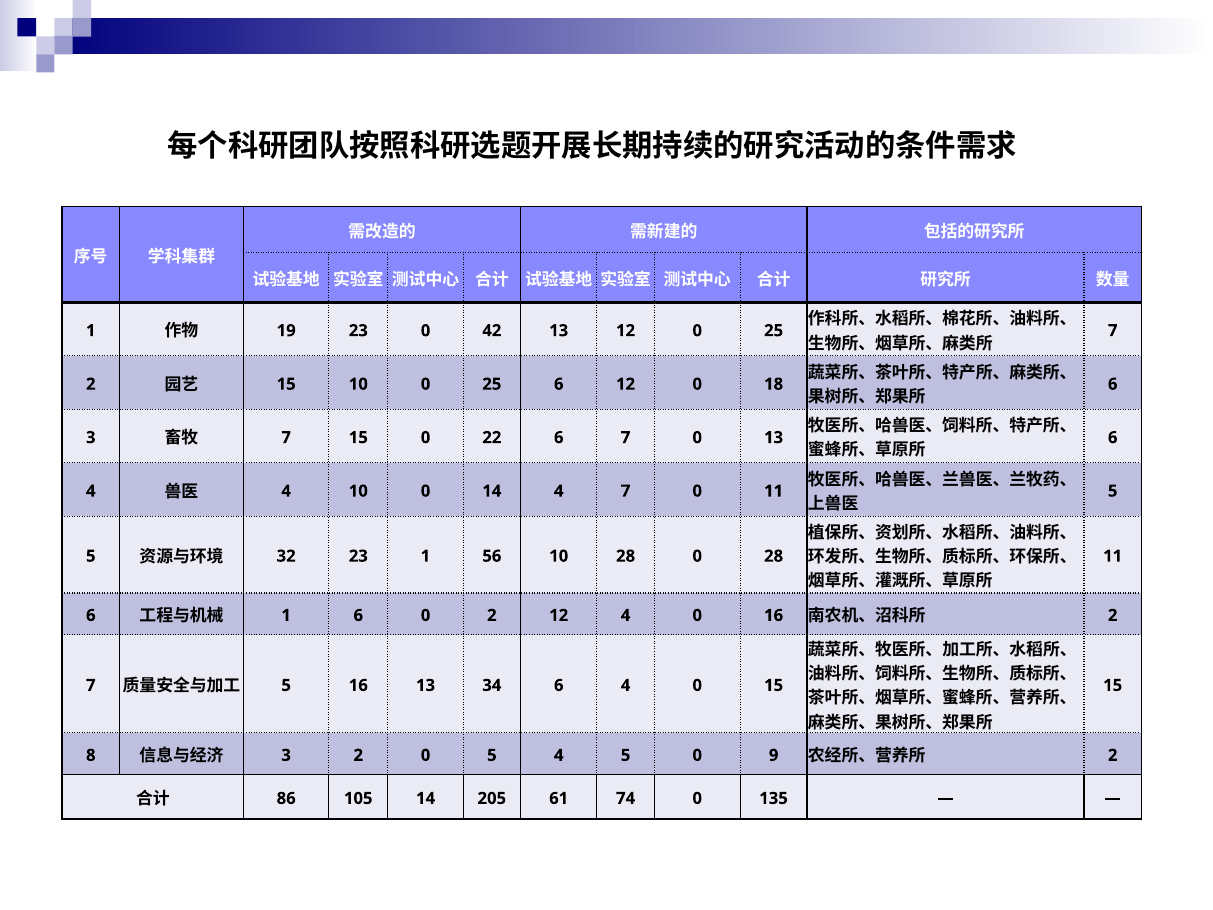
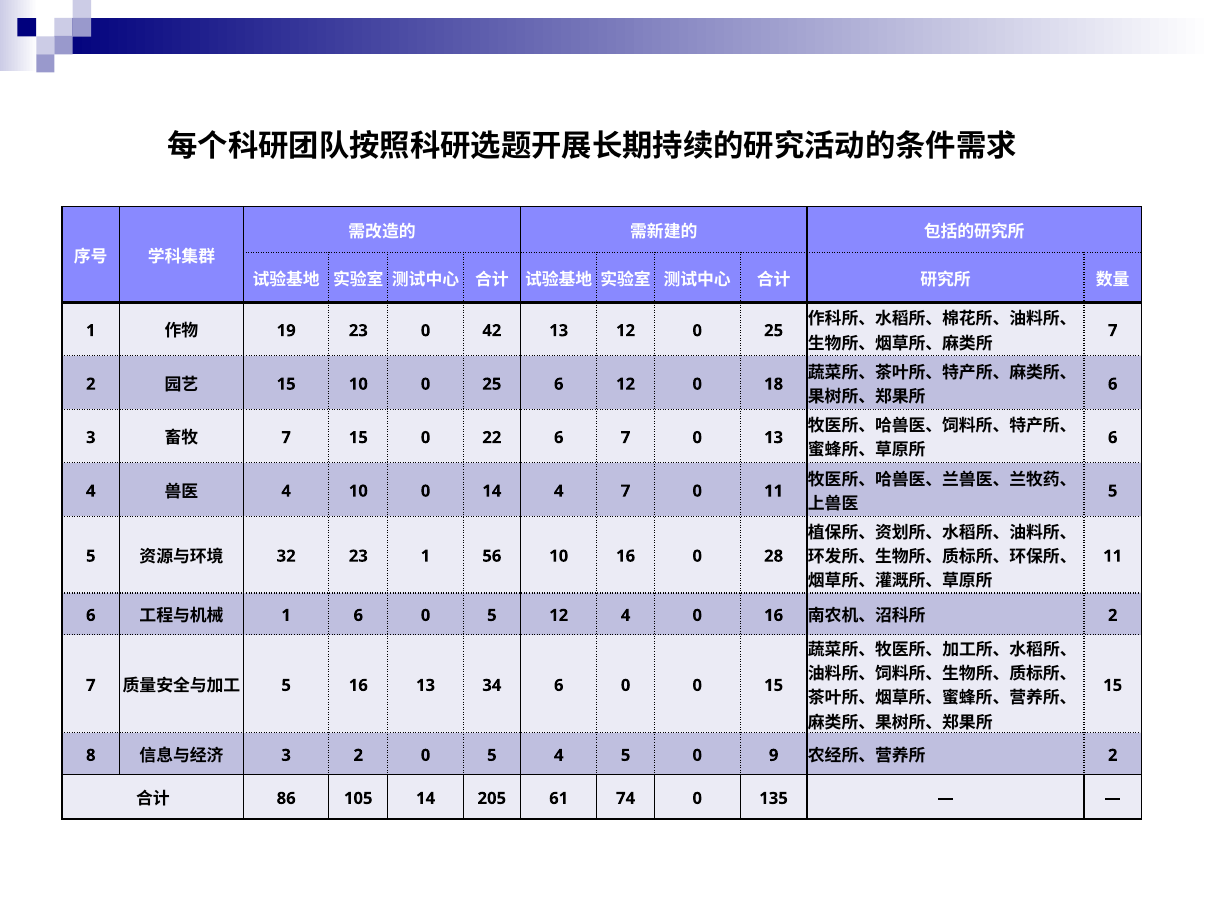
10 28: 28 -> 16 (626, 556)
6 0 2: 2 -> 5 (492, 615)
34 6 4: 4 -> 0 (626, 685)
